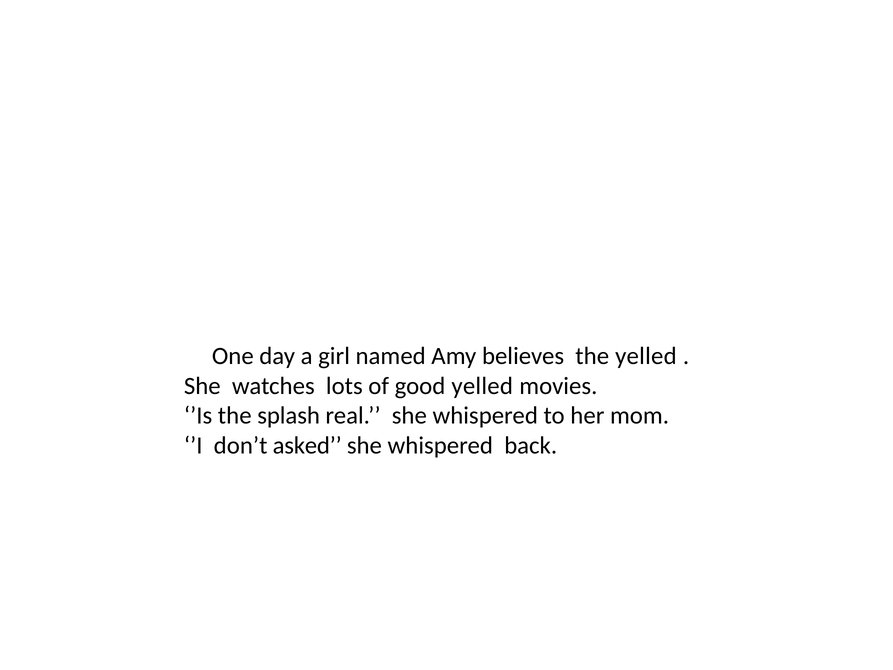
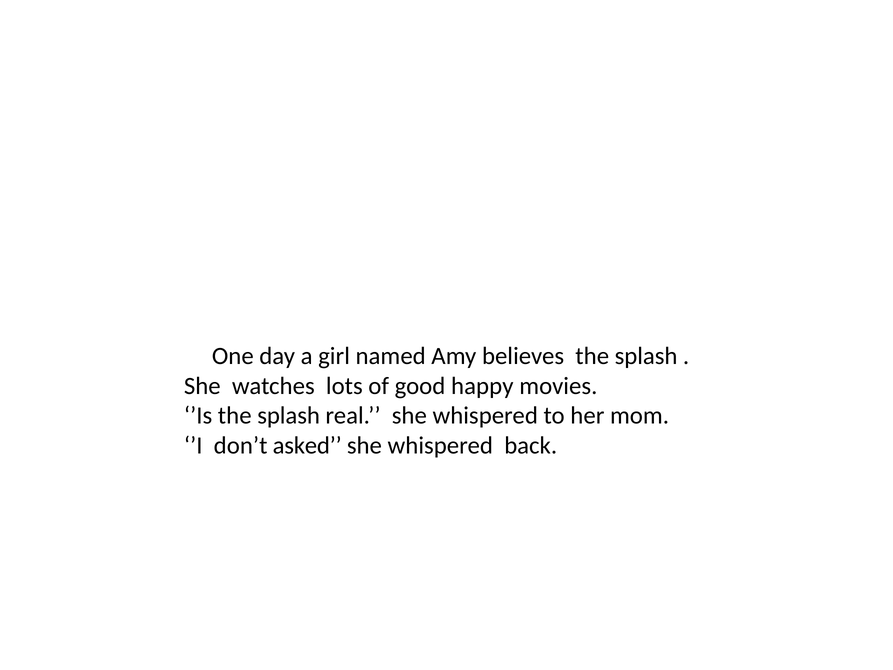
believes the yelled: yelled -> splash (646, 356)
good yelled: yelled -> happy (482, 386)
